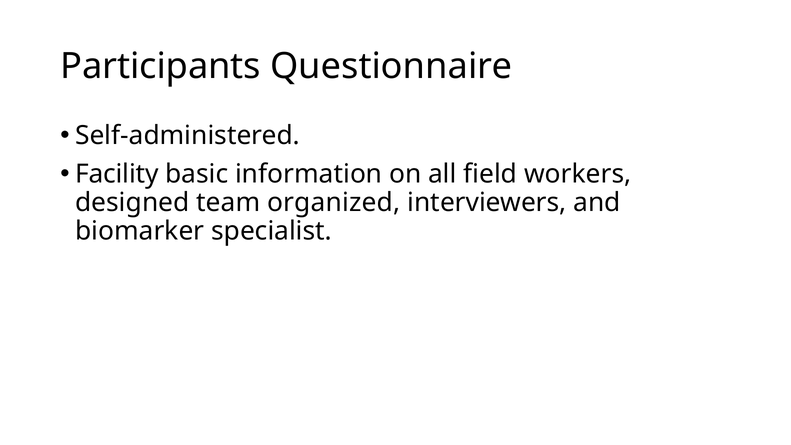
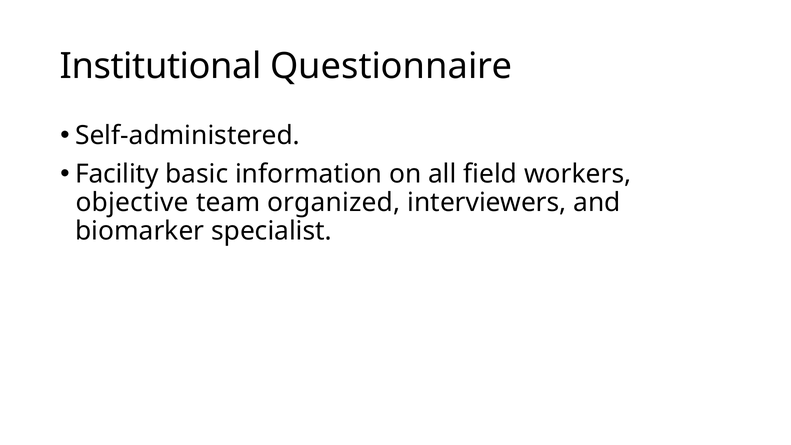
Participants: Participants -> Institutional (161, 66)
designed: designed -> objective (132, 202)
